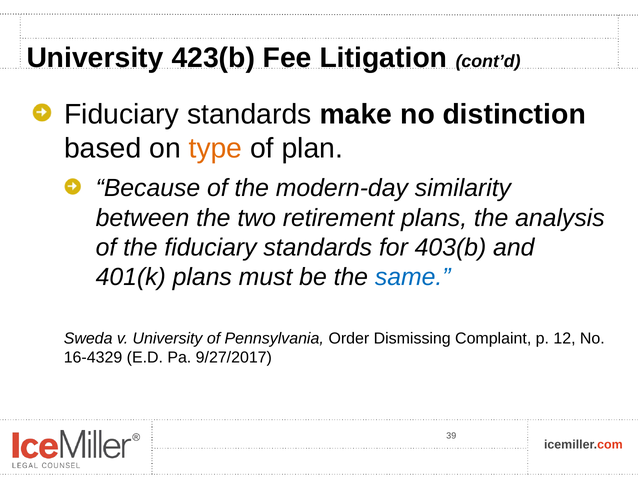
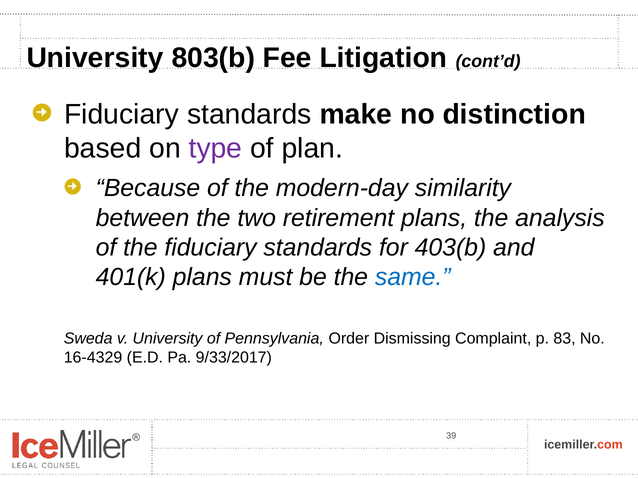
423(b: 423(b -> 803(b (213, 58)
type colour: orange -> purple (215, 149)
12: 12 -> 83 (564, 339)
9/27/2017: 9/27/2017 -> 9/33/2017 (234, 358)
